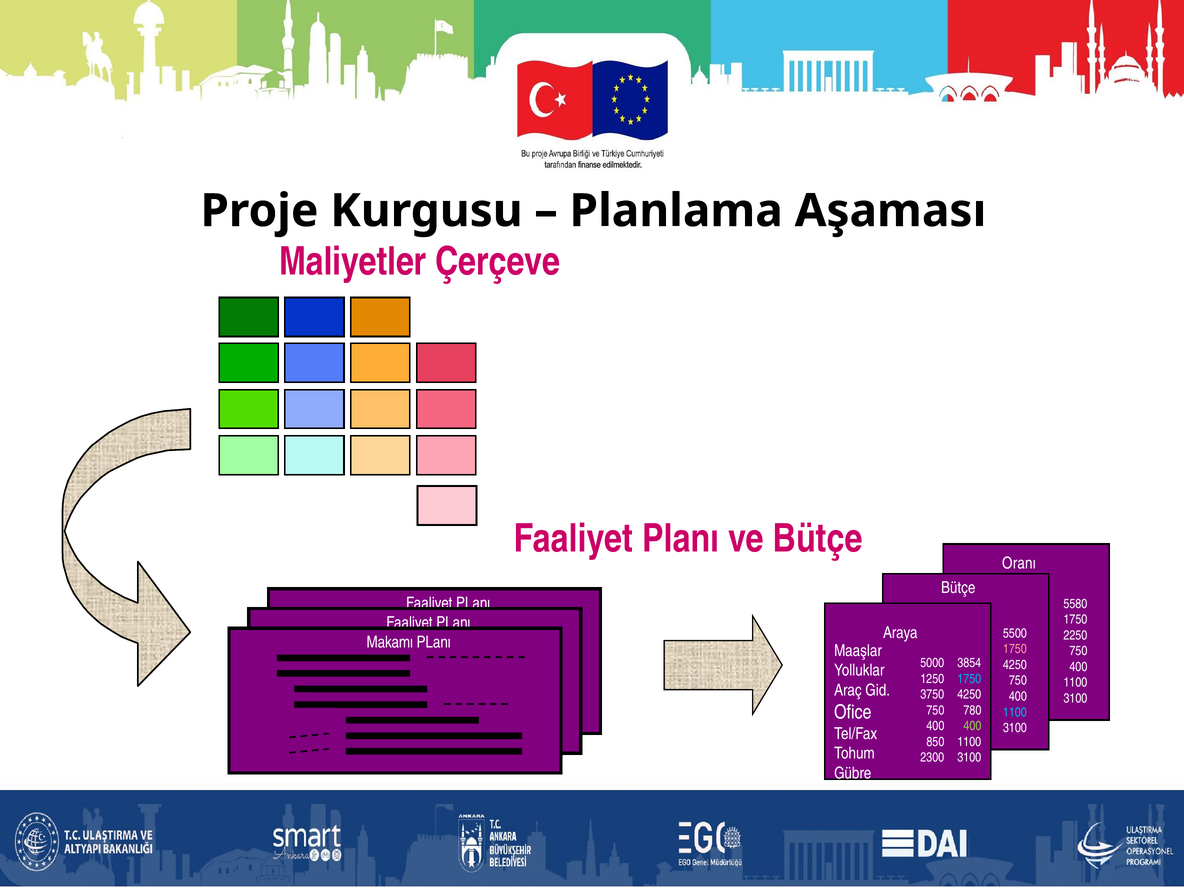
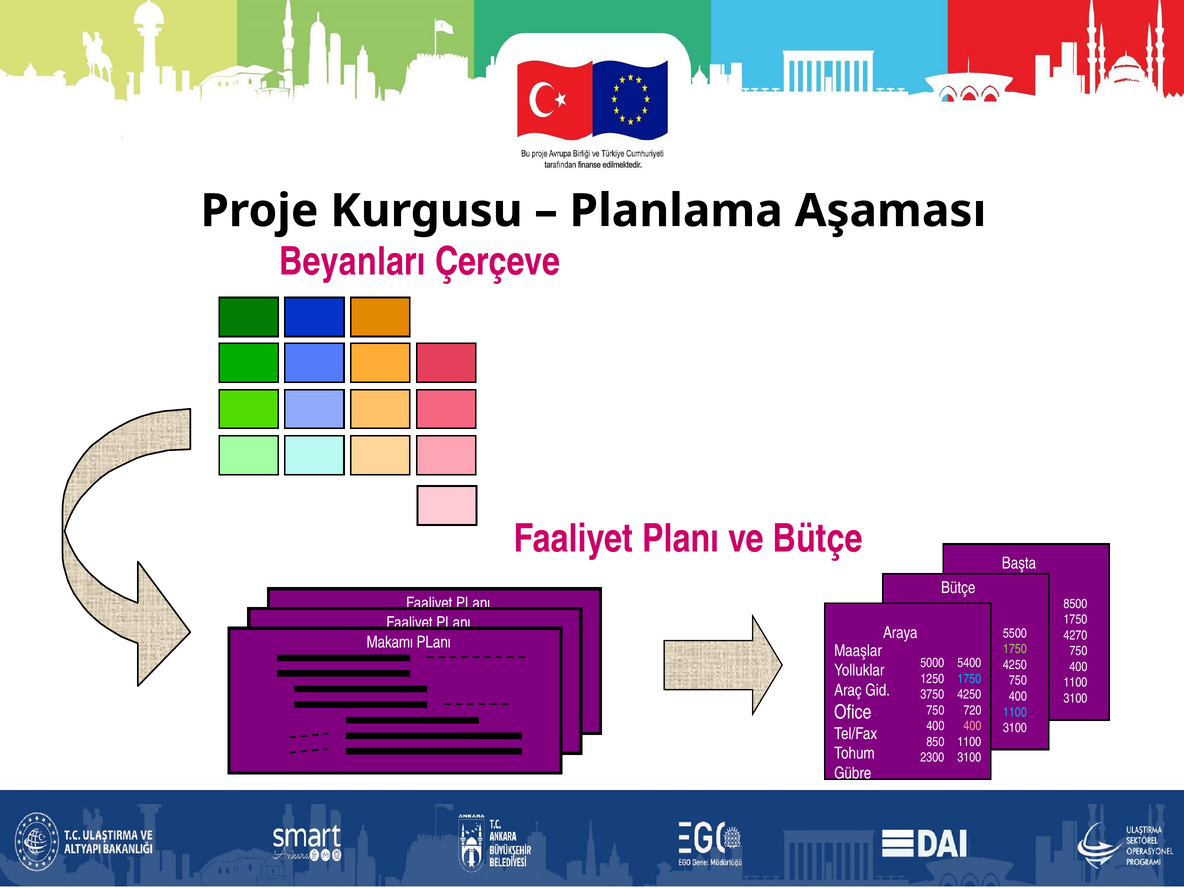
Maliyetler: Maliyetler -> Beyanları (353, 262)
Oranı: Oranı -> Başta (1019, 563)
5580: 5580 -> 8500 (1075, 604)
2250: 2250 -> 4270 (1075, 635)
1750 colour: pink -> light green (1015, 649)
3854: 3854 -> 5400 (969, 663)
780: 780 -> 720 (972, 710)
400 colour: light green -> pink (972, 726)
